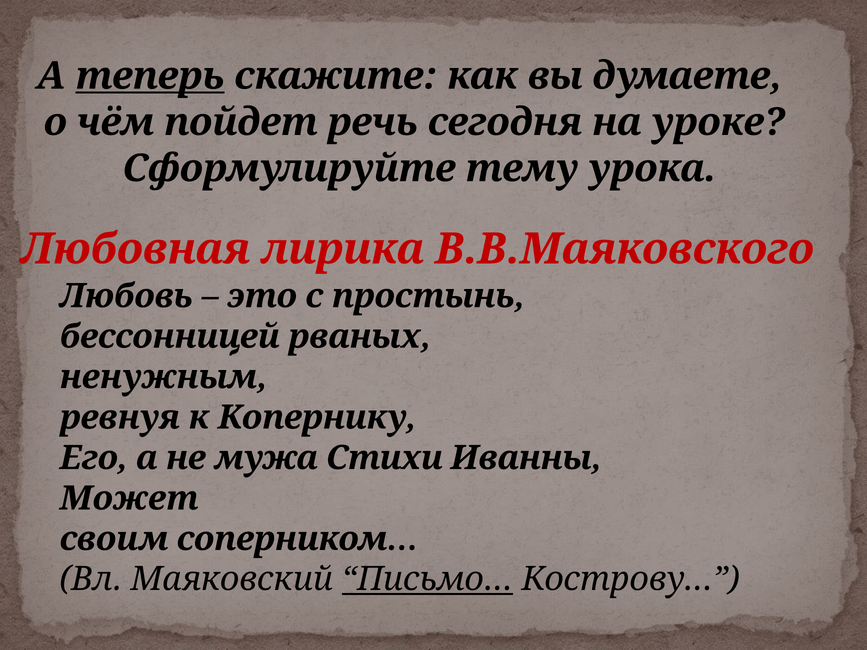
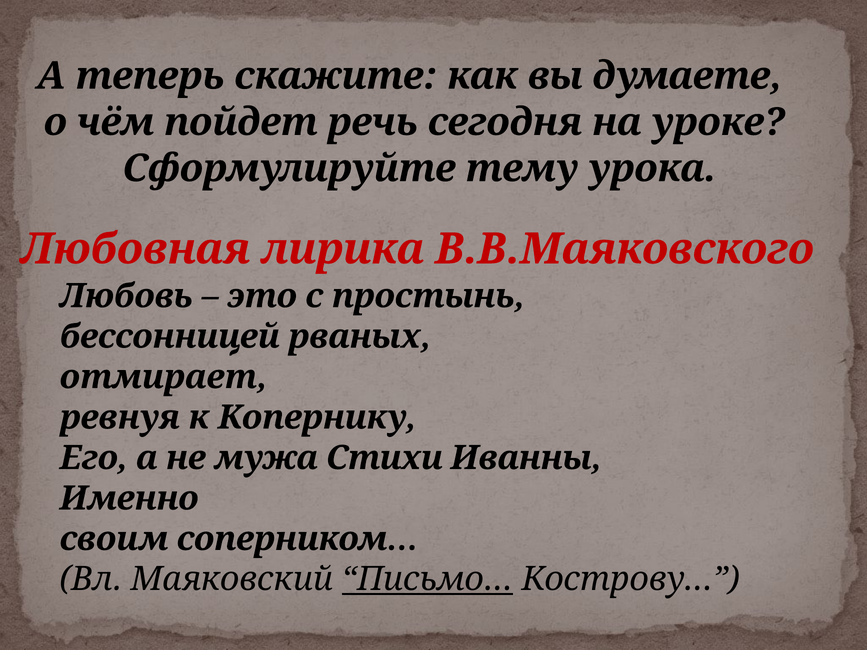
теперь underline: present -> none (150, 76)
ненужным: ненужным -> отмирает (164, 377)
Может: Может -> Именно (129, 499)
